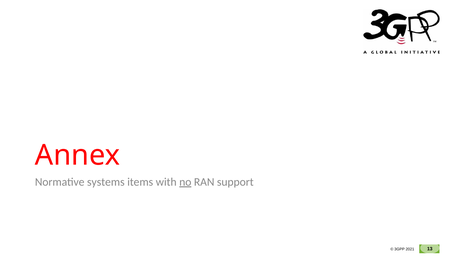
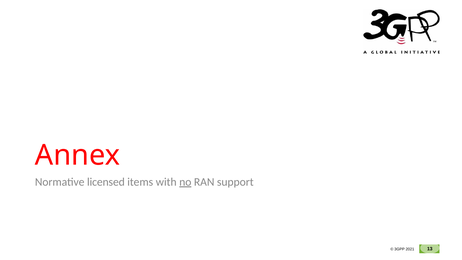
systems: systems -> licensed (106, 182)
